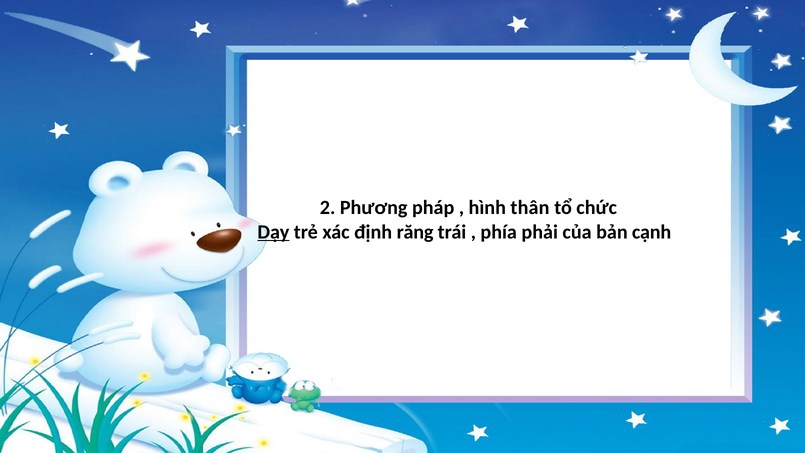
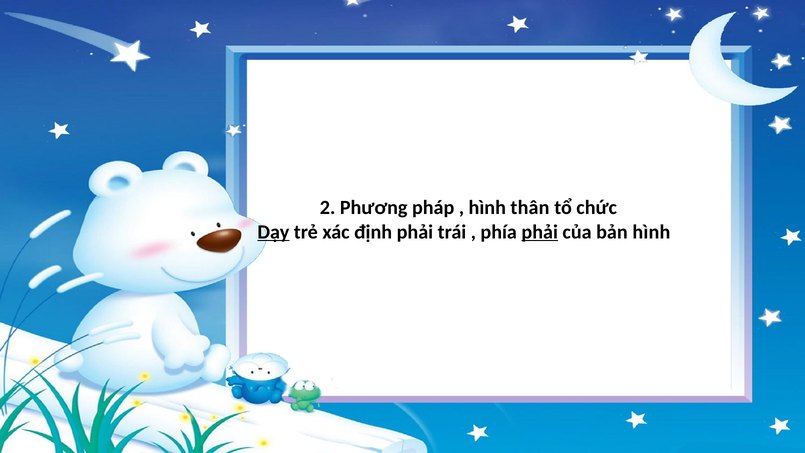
định răng: răng -> phải (415, 232)
phải underline: none -> present (540, 232)
bản cạnh: cạnh -> hình (651, 232)
